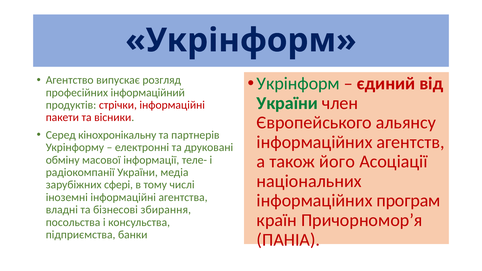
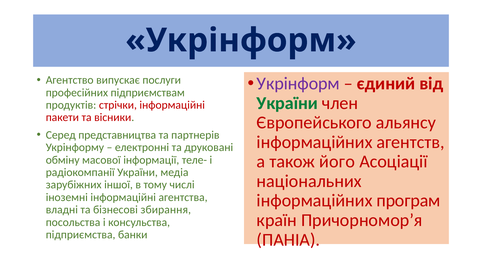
розгляд: розгляд -> послуги (162, 80)
Укрінформ colour: green -> purple (298, 84)
інформаційний: інформаційний -> підприємствам (148, 93)
кінохронікальну: кінохронікальну -> представництва (117, 135)
сфері: сфері -> іншої (119, 185)
